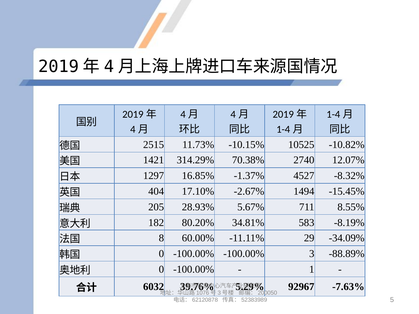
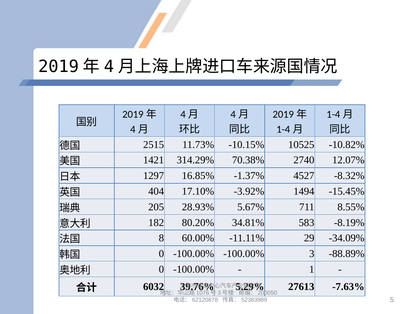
-2.67%: -2.67% -> -3.92% (249, 192)
92967: 92967 -> 27613 (301, 287)
